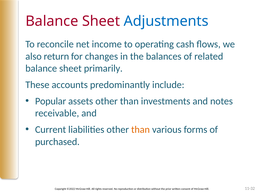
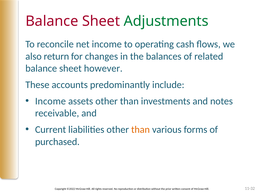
Adjustments colour: blue -> green (166, 21)
primarily: primarily -> however (103, 68)
Popular: Popular -> Income (50, 101)
